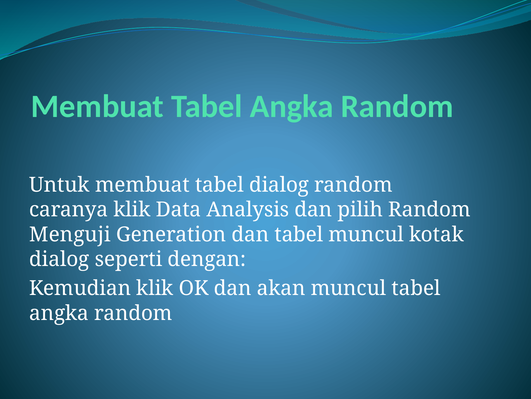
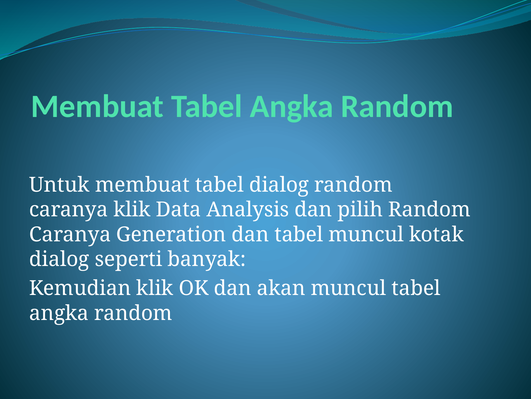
Menguji: Menguji -> Caranya (70, 234)
dengan: dengan -> banyak (207, 259)
